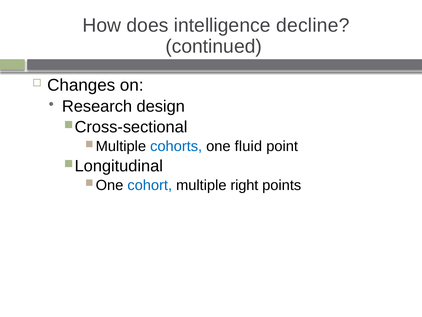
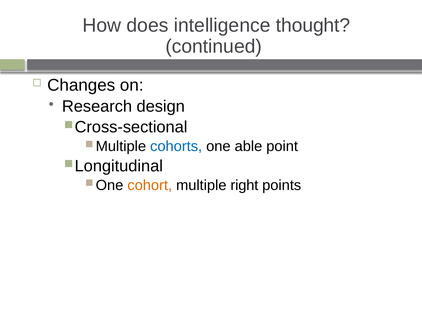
decline: decline -> thought (313, 26)
fluid: fluid -> able (248, 146)
cohort colour: blue -> orange (150, 185)
